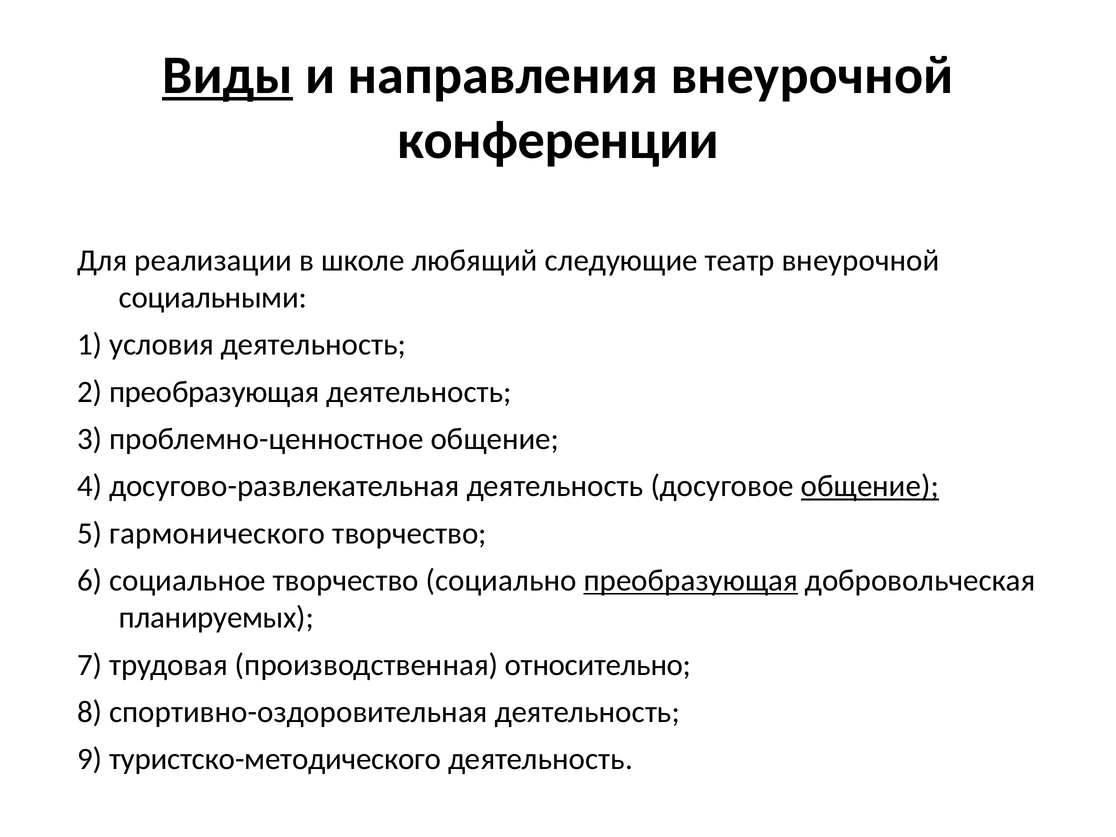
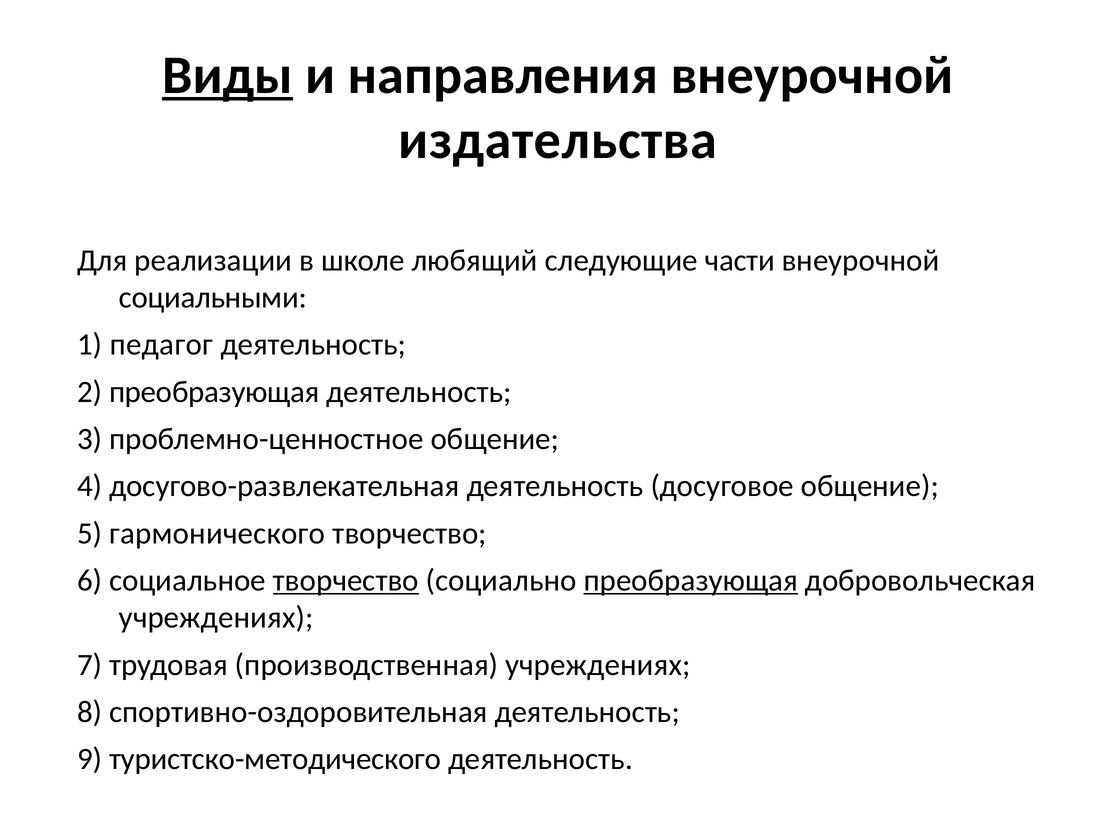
конференции: конференции -> издательства (558, 141)
театр: театр -> части (740, 260)
условия: условия -> педагог (161, 345)
общение underline: present -> none (870, 486)
творчество underline: none -> present (346, 580)
планируемых: планируемых -> учреждениях (216, 618)
производственная относительно: относительно -> учреждениях (598, 665)
